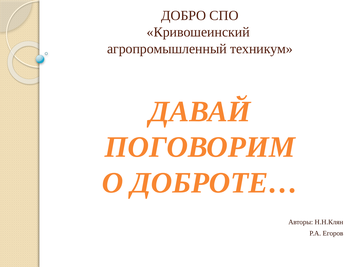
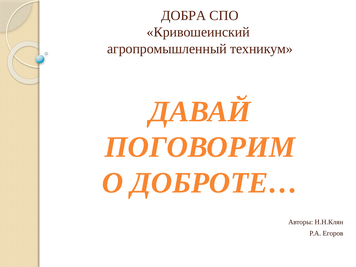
ДОБРО: ДОБРО -> ДОБРА (184, 15)
